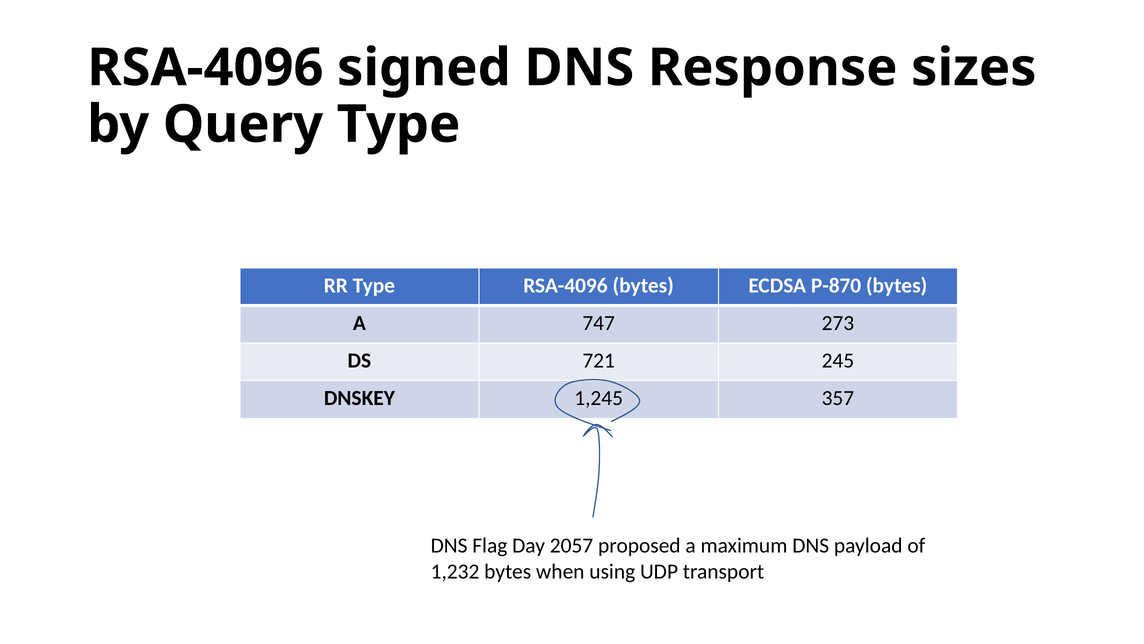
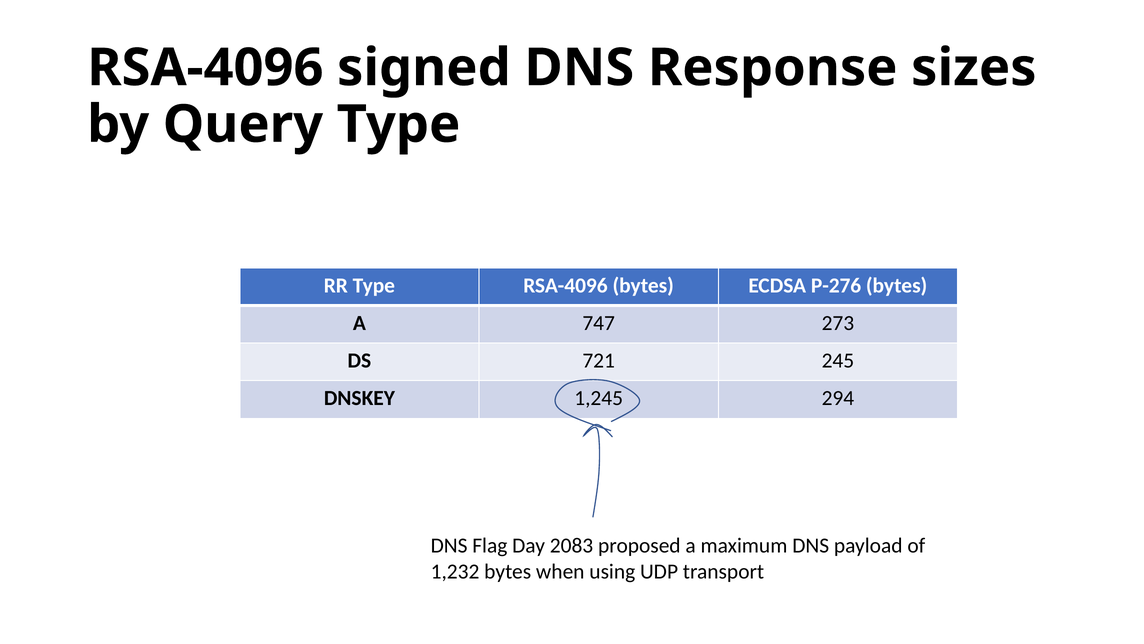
P-870: P-870 -> P-276 (836, 285)
357: 357 -> 294 (838, 398)
2057: 2057 -> 2083 (572, 545)
